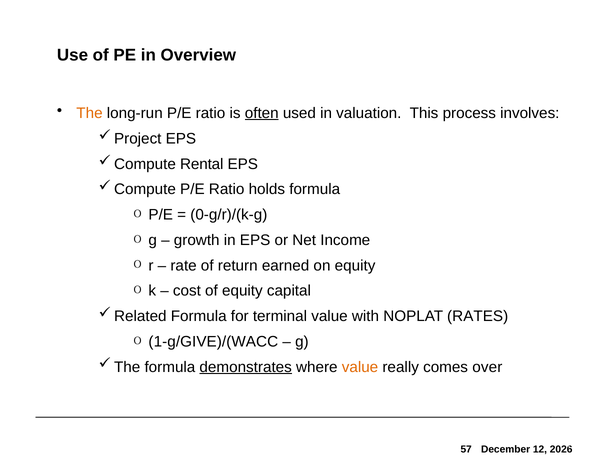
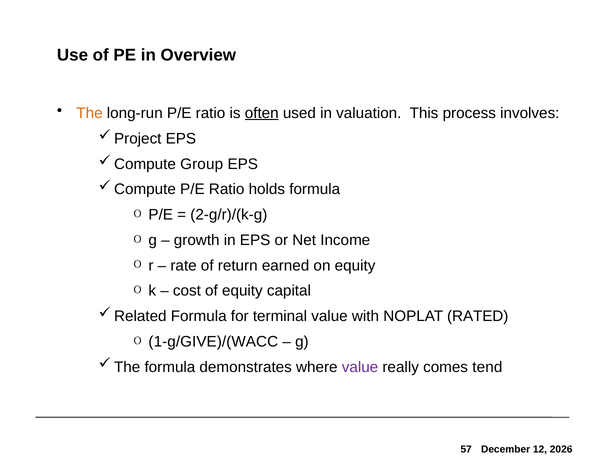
Rental: Rental -> Group (202, 164)
0-g/r)/(k-g: 0-g/r)/(k-g -> 2-g/r)/(k-g (229, 215)
RATES: RATES -> RATED (478, 316)
demonstrates underline: present -> none (246, 367)
value colour: orange -> purple (360, 367)
over: over -> tend (487, 367)
